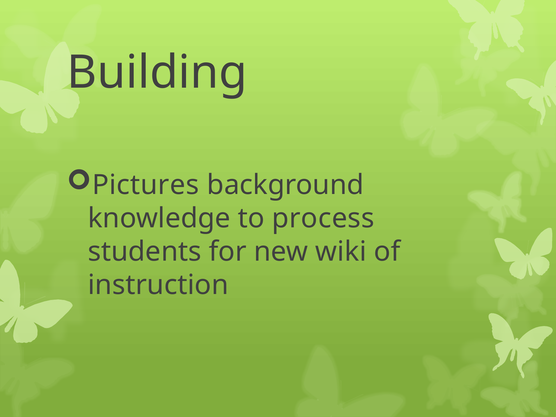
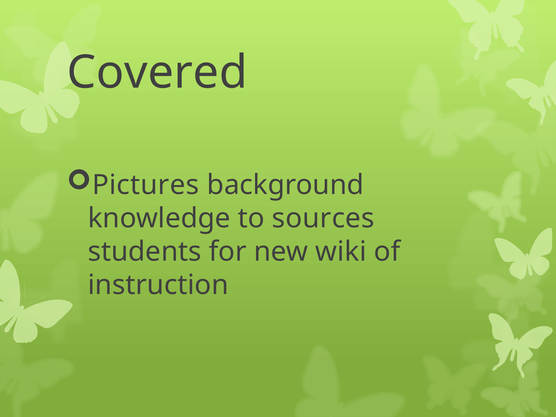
Building: Building -> Covered (157, 72)
process: process -> sources (323, 218)
